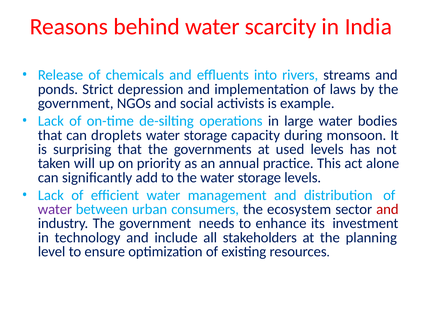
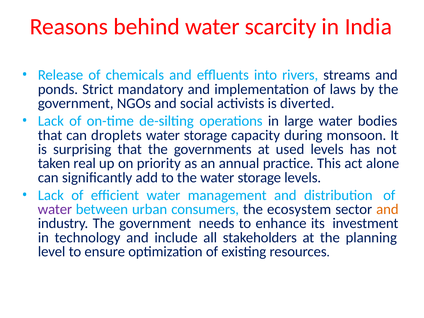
depression: depression -> mandatory (151, 89)
example: example -> diverted (307, 103)
will: will -> real (85, 163)
and colour: red -> orange (387, 209)
